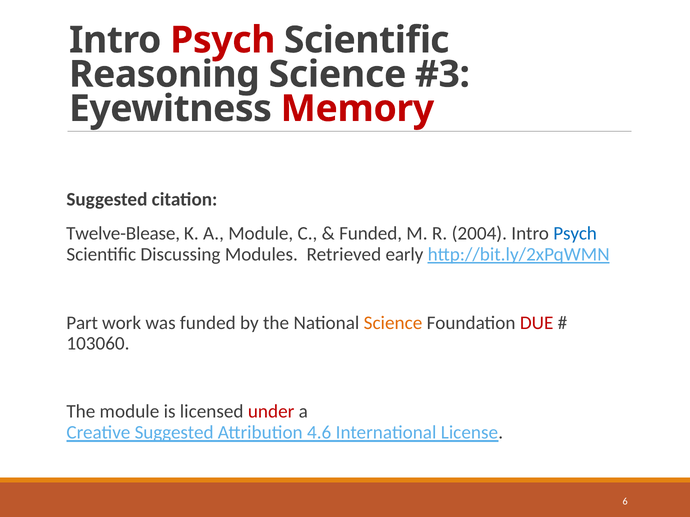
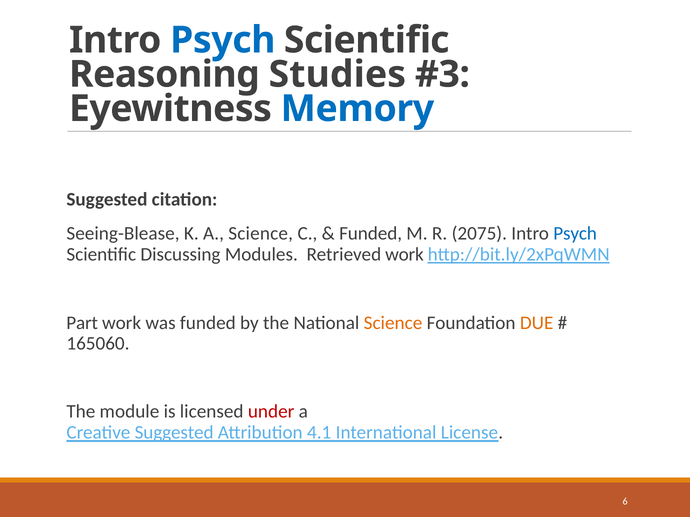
Psych colour: red -> blue (223, 40)
Reasoning Science: Science -> Studies (337, 74)
Memory colour: red -> blue (357, 109)
Twelve-Blease: Twelve-Blease -> Seeing-Blease (123, 234)
A Module: Module -> Science (261, 234)
2004: 2004 -> 2075 (479, 234)
Retrieved early: early -> work (404, 255)
DUE colour: red -> orange (537, 323)
103060: 103060 -> 165060 (98, 344)
4.6: 4.6 -> 4.1 (319, 433)
